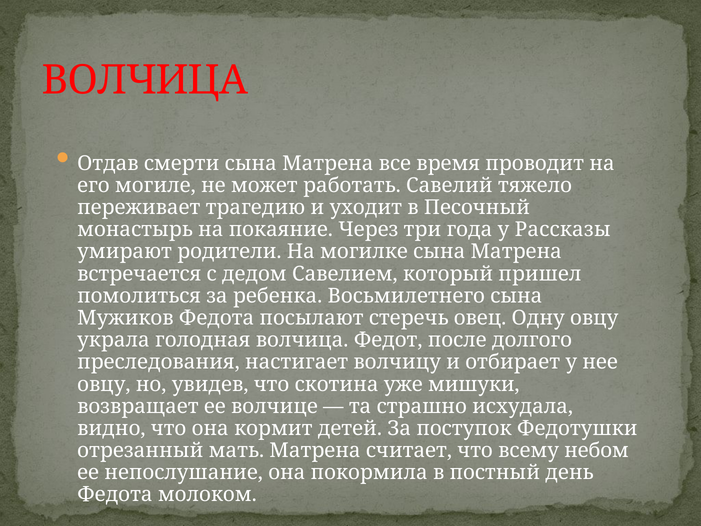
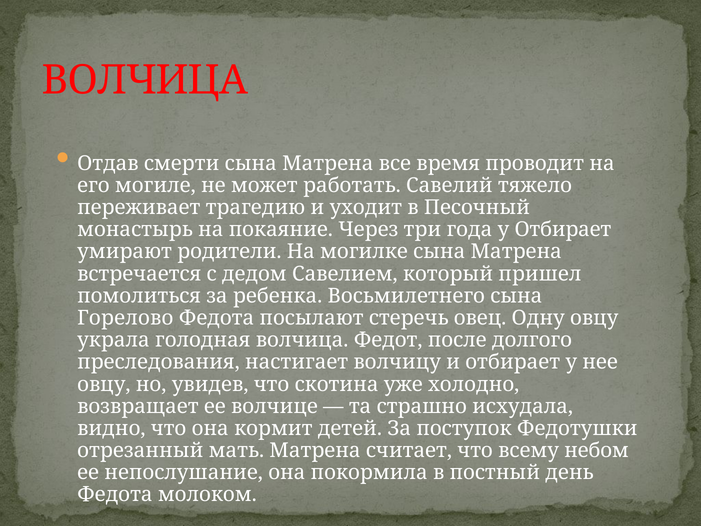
у Рассказы: Рассказы -> Отбирает (563, 230)
Мужиков: Мужиков -> Горелово (125, 318)
мишуки: мишуки -> холодно (474, 384)
